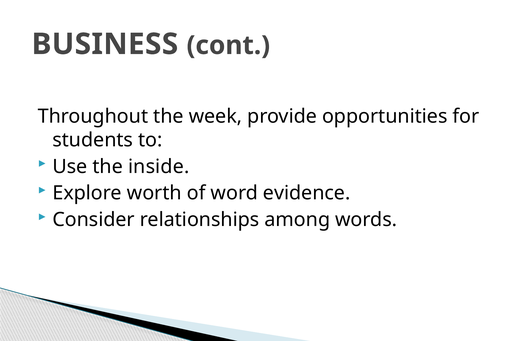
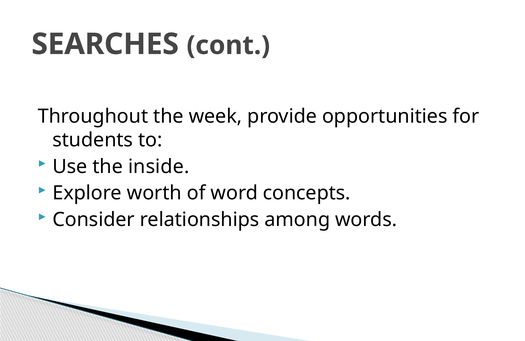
BUSINESS: BUSINESS -> SEARCHES (105, 44)
evidence: evidence -> concepts (307, 193)
